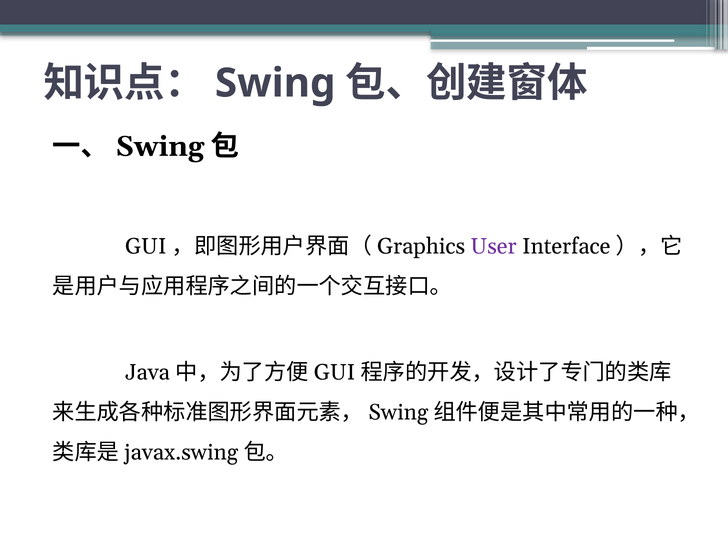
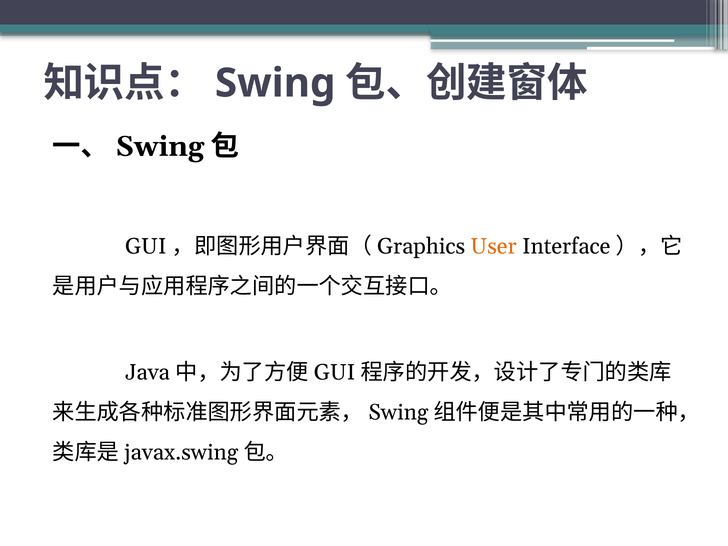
User colour: purple -> orange (494, 247)
